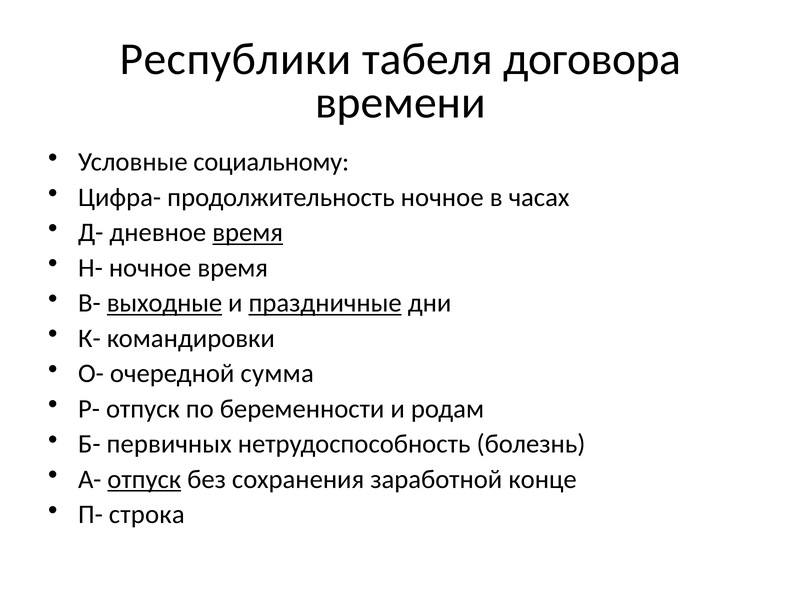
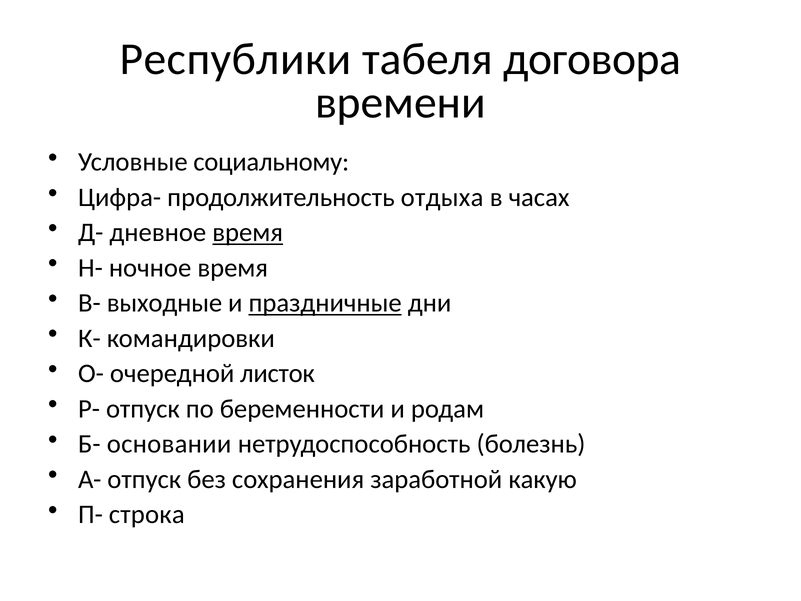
продолжительность ночное: ночное -> отдыха (442, 197)
выходные underline: present -> none (165, 303)
сумма: сумма -> листок (277, 373)
первичных: первичных -> основании (169, 444)
отпуск underline: present -> none (144, 479)
конце: конце -> какую (543, 479)
